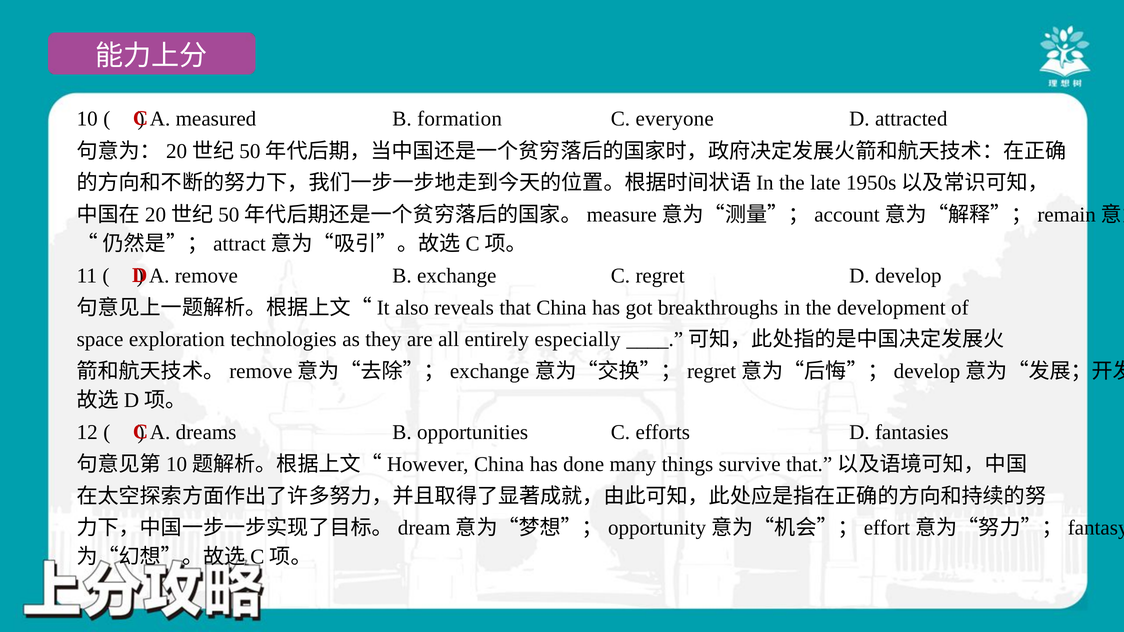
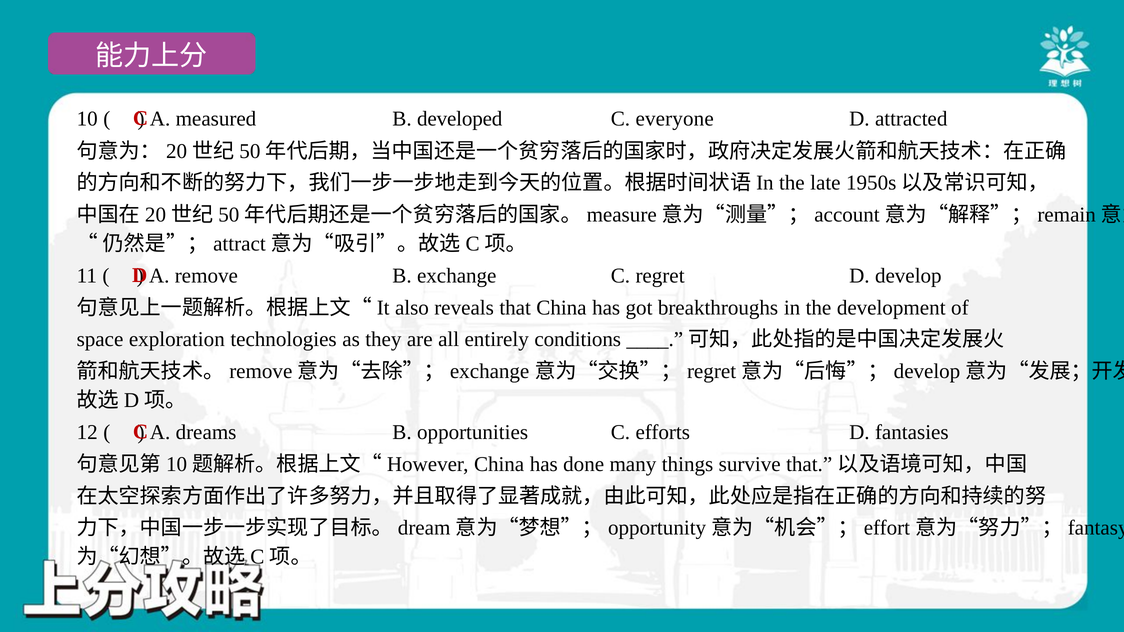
formation: formation -> developed (460, 119)
especially: especially -> conditions (578, 340)
